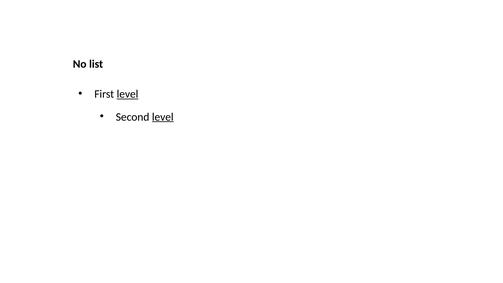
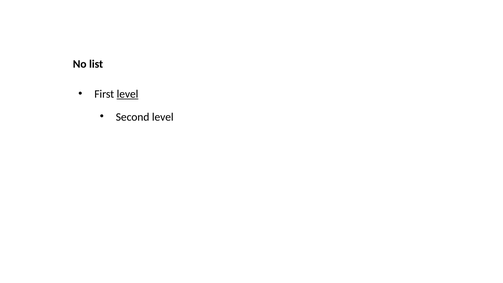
level underline: present -> none (163, 117)
